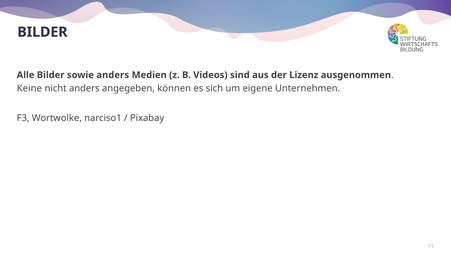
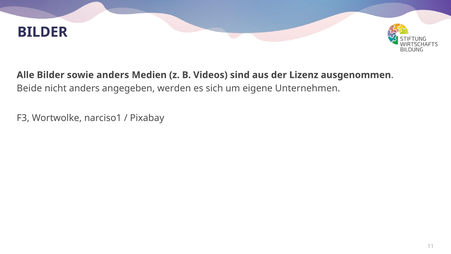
Keine: Keine -> Beide (29, 88)
können: können -> werden (174, 88)
